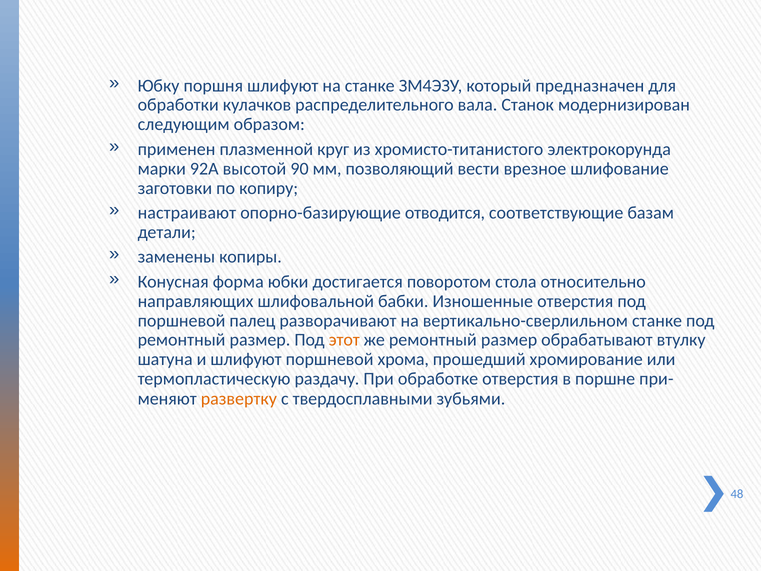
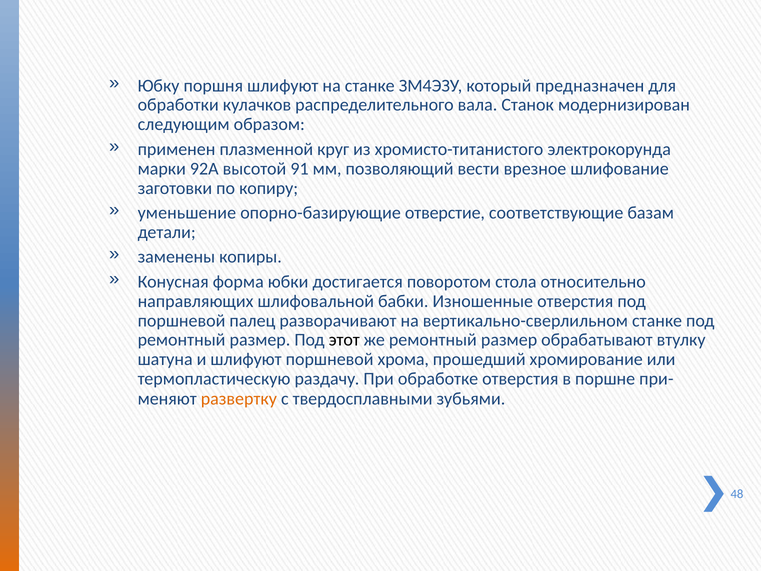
90: 90 -> 91 (299, 169)
настраивают: настраивают -> уменьшение (187, 213)
отводится: отводится -> отверстие (445, 213)
этот colour: orange -> black (344, 340)
